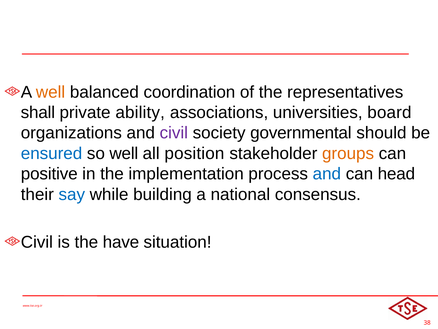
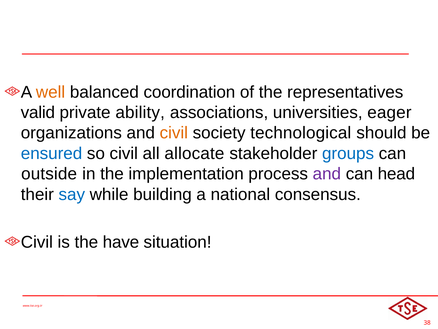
shall: shall -> valid (38, 112)
board: board -> eager (389, 112)
civil colour: purple -> orange (174, 133)
governmental: governmental -> technological (301, 133)
so well: well -> civil (124, 153)
position: position -> allocate (194, 153)
groups colour: orange -> blue (348, 153)
positive: positive -> outside (49, 174)
and colour: blue -> purple (327, 174)
